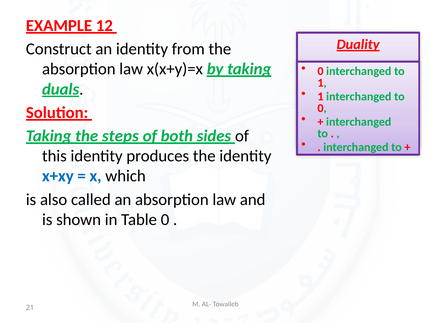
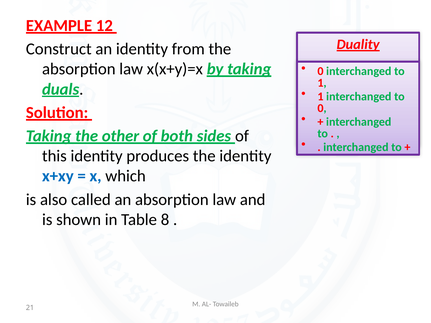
steps: steps -> other (121, 136)
Table 0: 0 -> 8 (165, 220)
